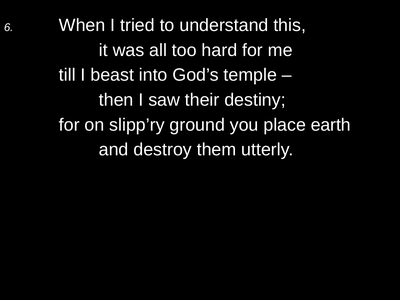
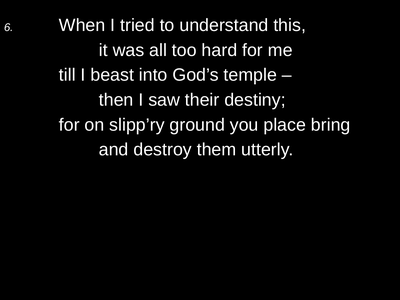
earth: earth -> bring (331, 125)
